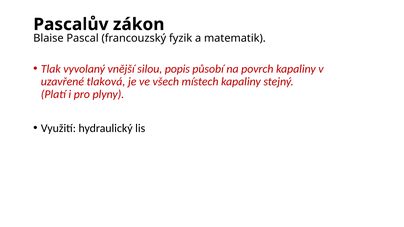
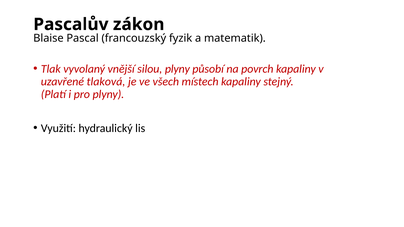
silou popis: popis -> plyny (177, 69)
